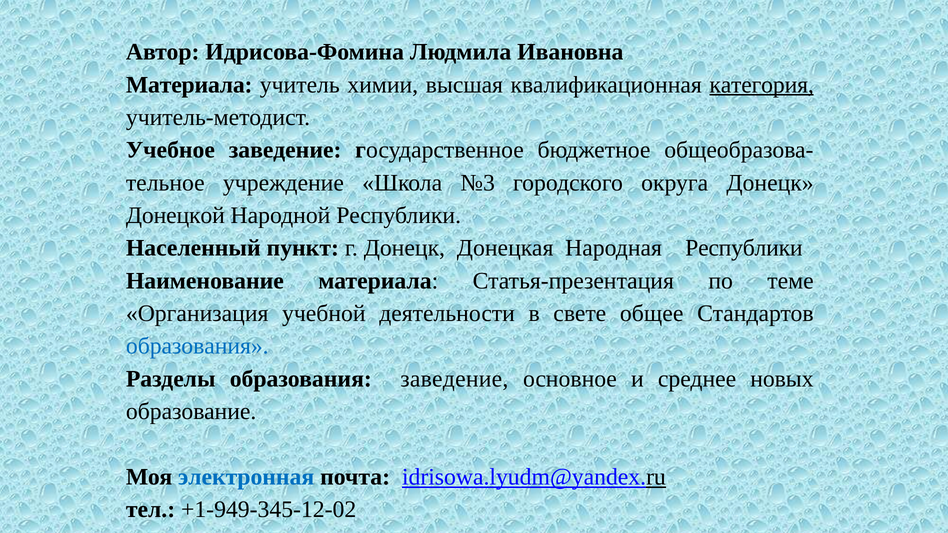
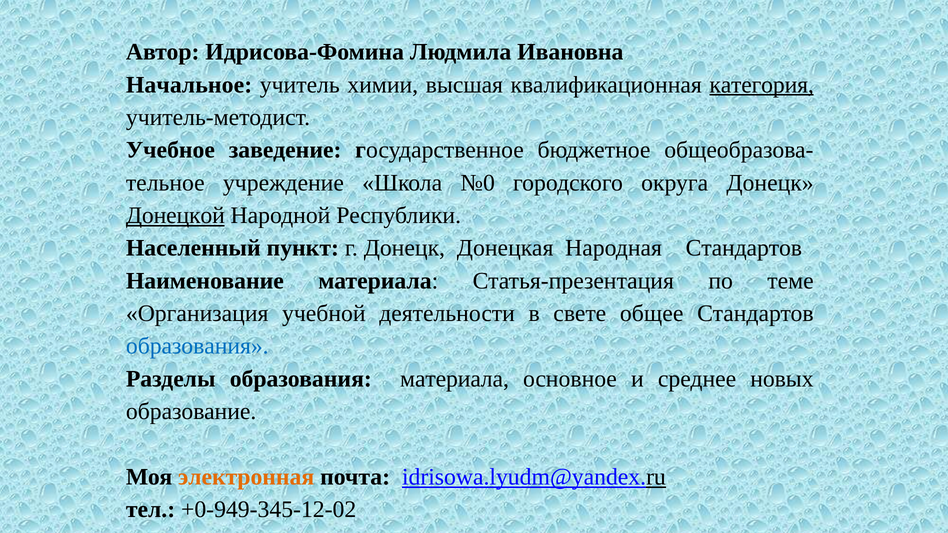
Материала: Материала -> Начальное (189, 85)
№3: №3 -> №0 (478, 183)
Донецкой underline: none -> present (175, 216)
Народная Республики: Республики -> Стандартов (744, 248)
образования заведение: заведение -> материала (455, 379)
электронная colour: blue -> orange (246, 477)
+1-949-345-12-02: +1-949-345-12-02 -> +0-949-345-12-02 (269, 510)
